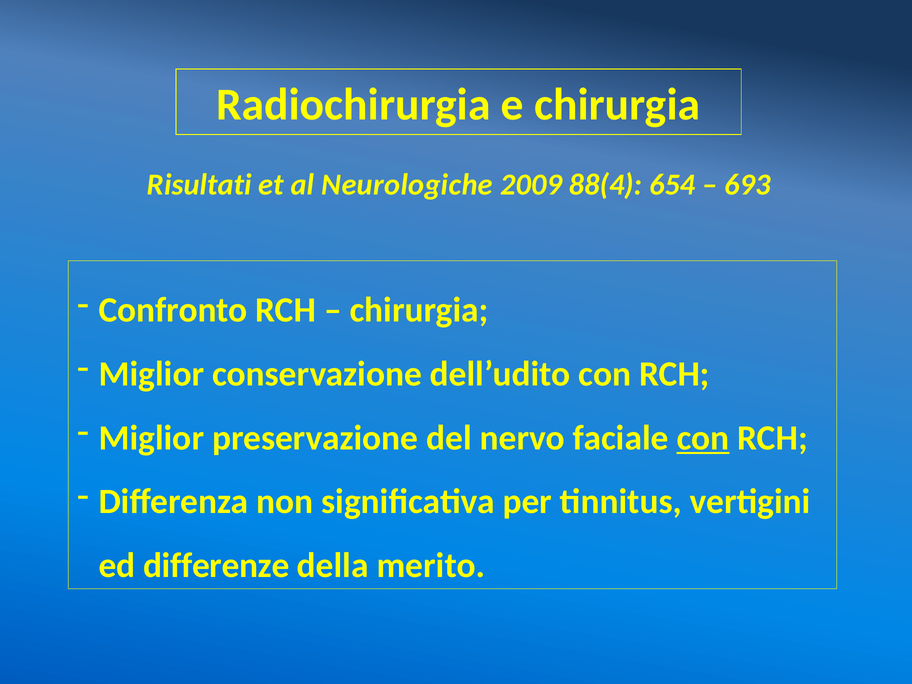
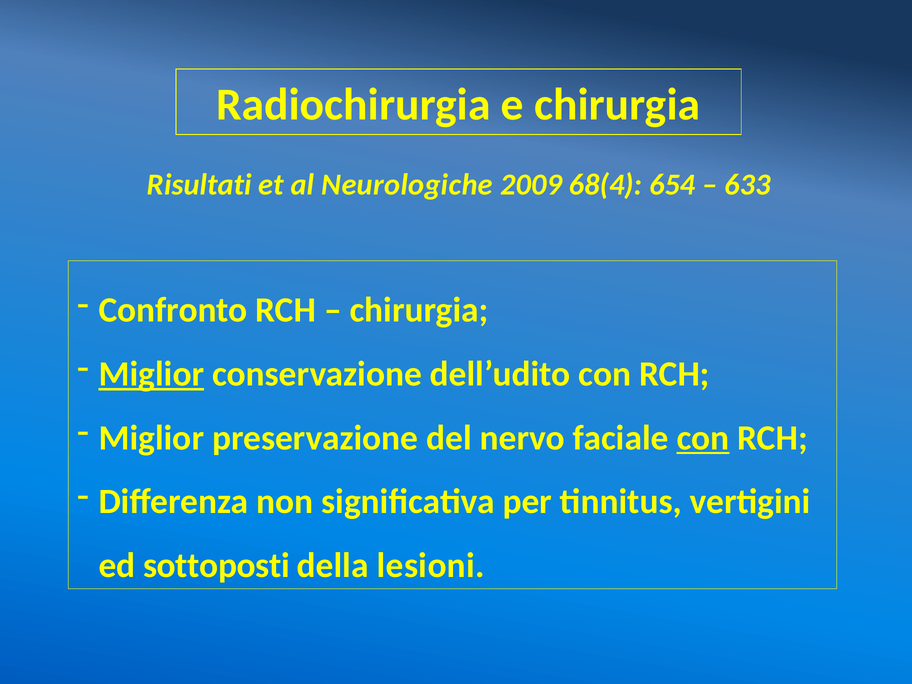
88(4: 88(4 -> 68(4 (606, 185)
693: 693 -> 633 (747, 185)
Miglior underline: none -> present (151, 374)
differenze: differenze -> sottoposti (216, 566)
merito: merito -> lesioni (431, 566)
